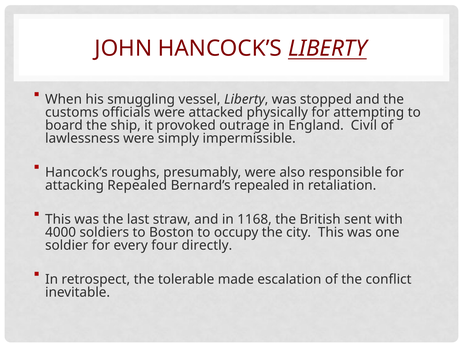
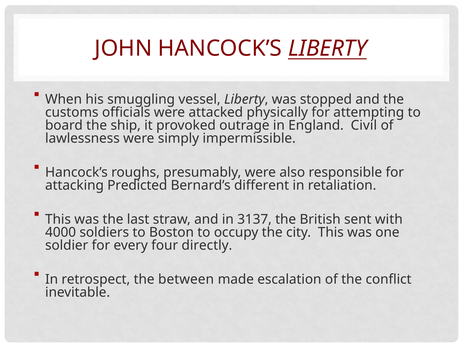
attacking Repealed: Repealed -> Predicted (137, 185)
Bernard’s repealed: repealed -> different (262, 185)
1168: 1168 -> 3137 (255, 220)
tolerable: tolerable -> between (186, 280)
